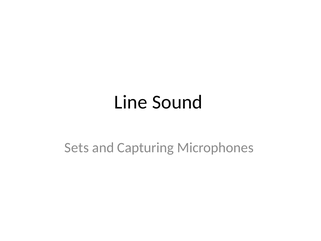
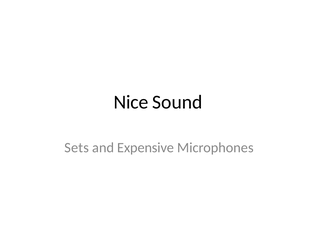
Line: Line -> Nice (131, 102)
Capturing: Capturing -> Expensive (146, 148)
